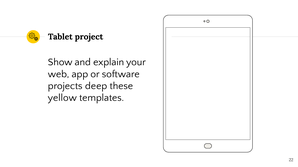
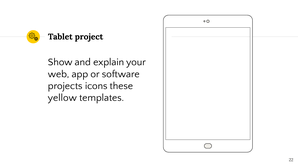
deep: deep -> icons (96, 86)
